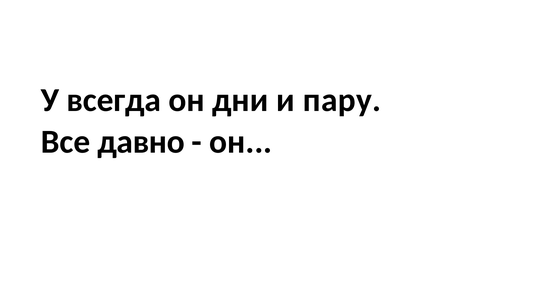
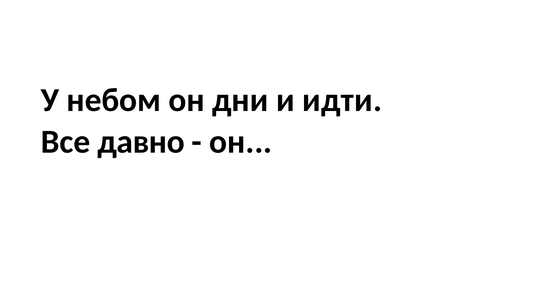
всегда: всегда -> небом (114, 100)
пару: пару -> идти (342, 100)
